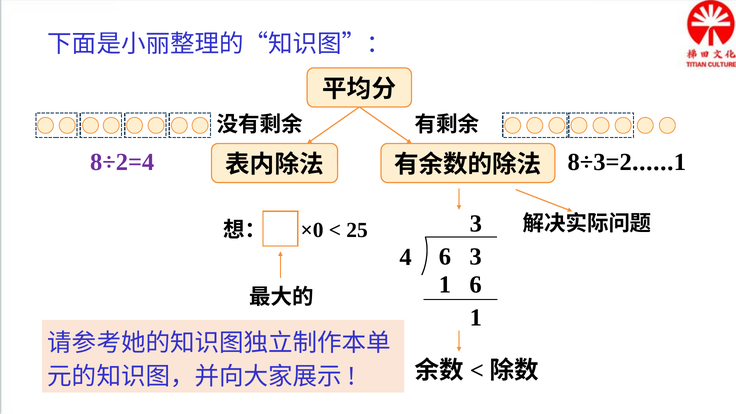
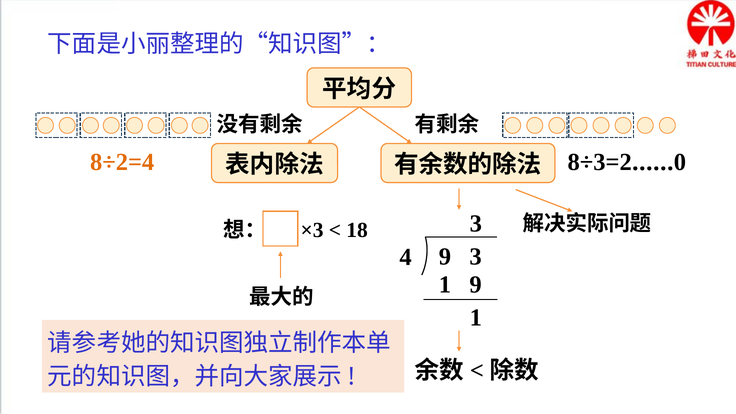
8÷2=4 colour: purple -> orange (122, 162)
1: 1 -> 0 (680, 162)
×0: ×0 -> ×3 (312, 230)
25: 25 -> 18 (357, 230)
4 6: 6 -> 9 (445, 256)
1 6: 6 -> 9 (476, 285)
